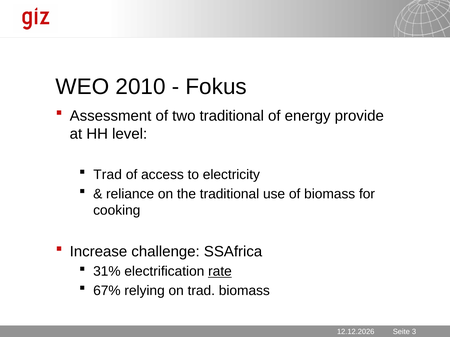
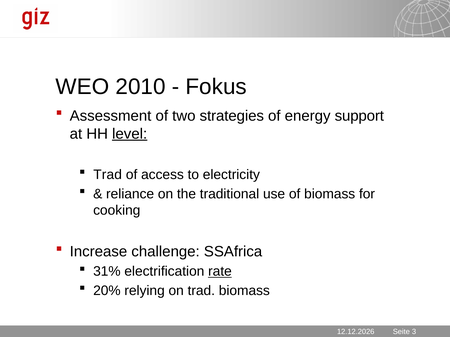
two traditional: traditional -> strategies (232, 116)
provide: provide -> support (359, 116)
level underline: none -> present (130, 134)
67%: 67% -> 20% (107, 291)
